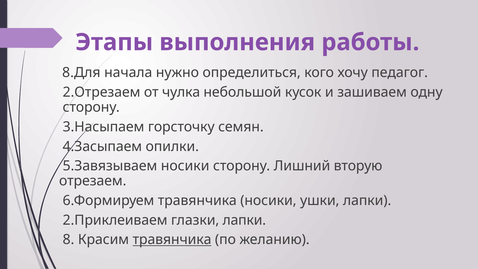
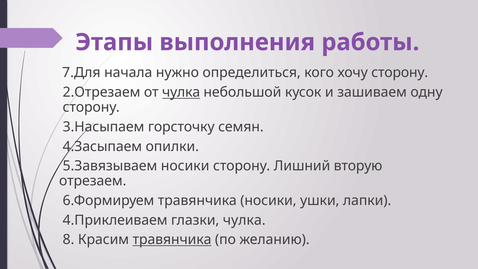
8.Для: 8.Для -> 7.Для (81, 73)
хочу педагог: педагог -> сторону (400, 73)
чулка underline: none -> present (181, 92)
2.Приклеиваем: 2.Приклеиваем -> 4.Приклеиваем (115, 220)
глазки лапки: лапки -> чулка (244, 220)
